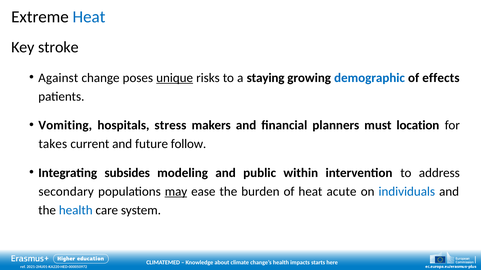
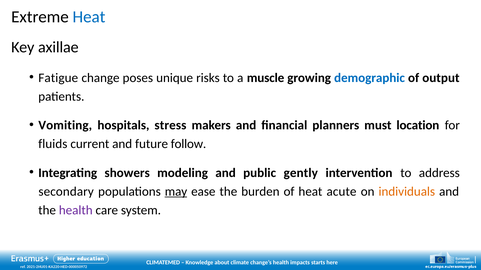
stroke: stroke -> axillae (58, 47)
Against: Against -> Fatigue (58, 78)
unique underline: present -> none (175, 78)
staying: staying -> muscle (266, 78)
effects: effects -> output (441, 78)
takes: takes -> fluids (53, 144)
subsides: subsides -> showers (127, 173)
within: within -> gently (301, 173)
individuals colour: blue -> orange (407, 192)
health colour: blue -> purple (76, 211)
